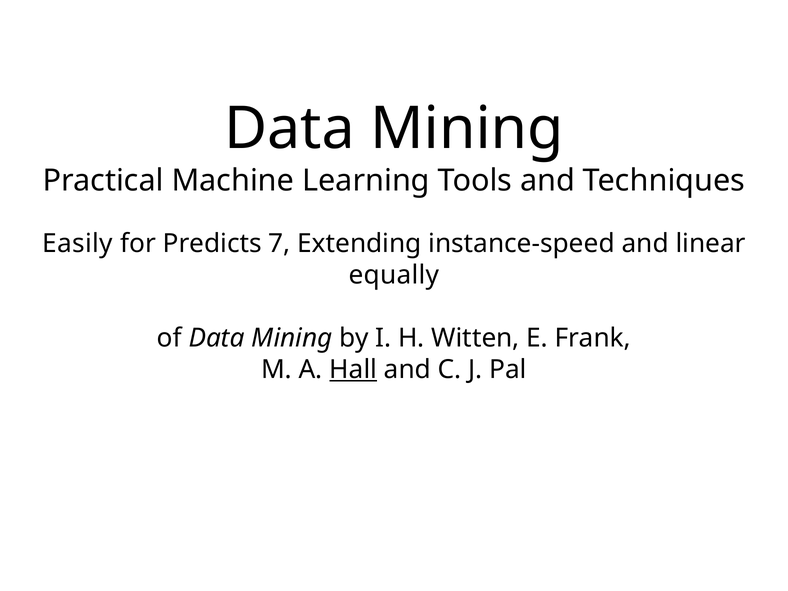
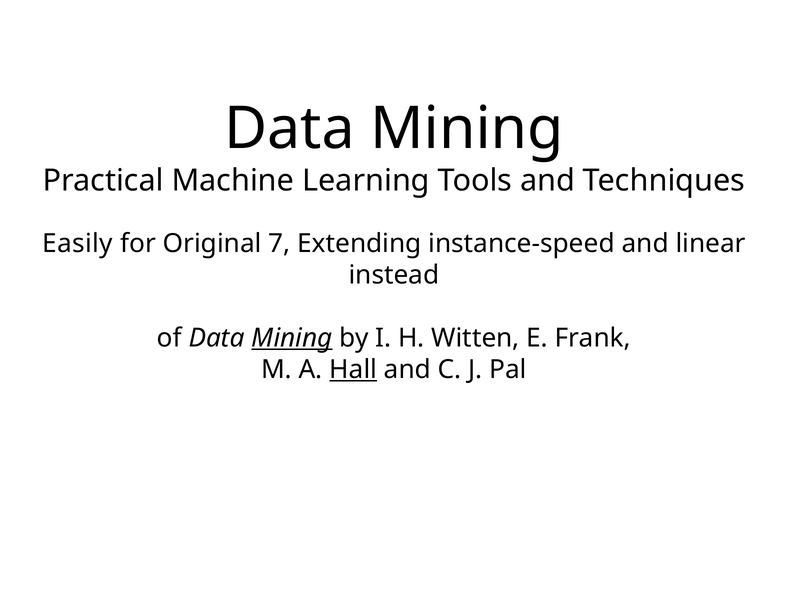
Predicts: Predicts -> Original (212, 243)
equally: equally -> instead (394, 275)
Mining underline: none -> present (292, 338)
